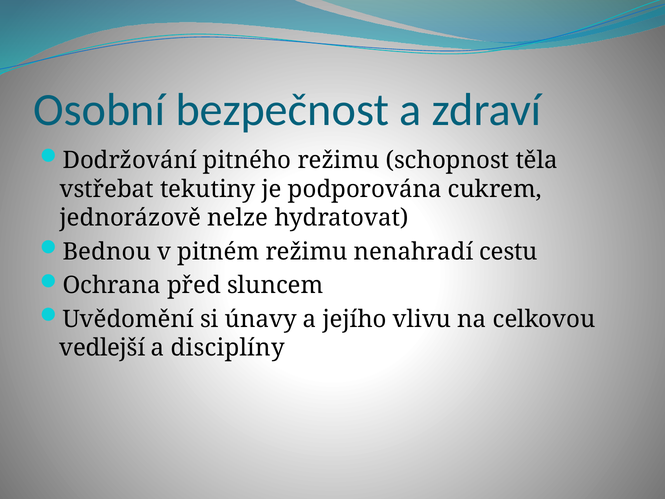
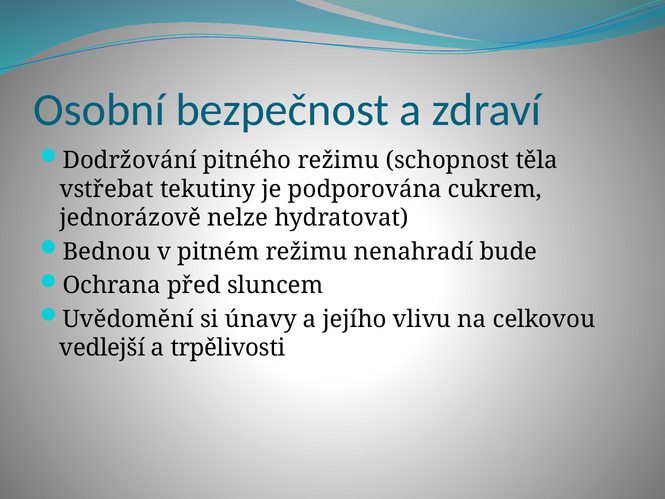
cestu: cestu -> bude (508, 252)
disciplíny: disciplíny -> trpělivosti (228, 348)
